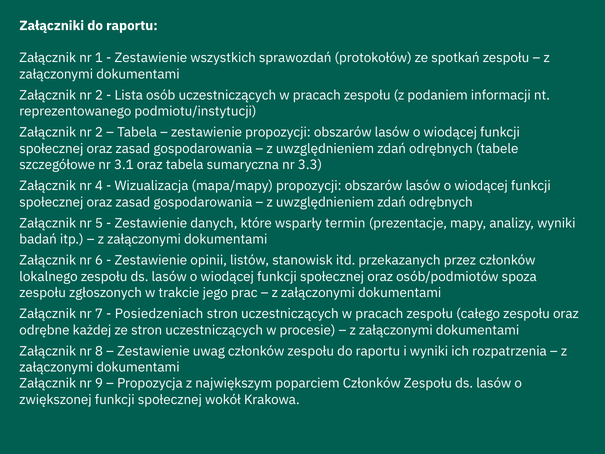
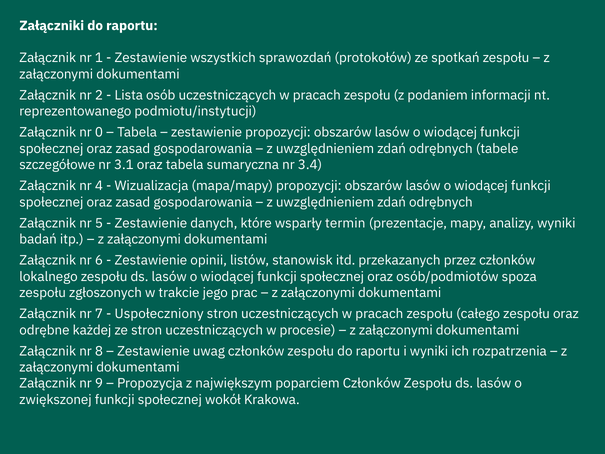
2: 2 -> 0 (99, 132)
3.3: 3.3 -> 3.4 (310, 165)
Posiedzeniach: Posiedzeniach -> Uspołeczniony (159, 314)
